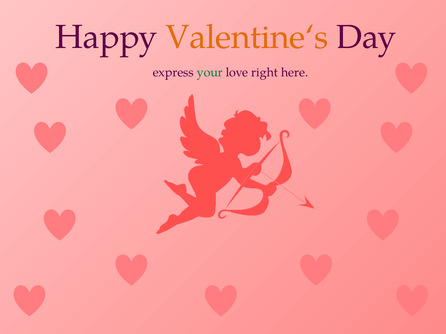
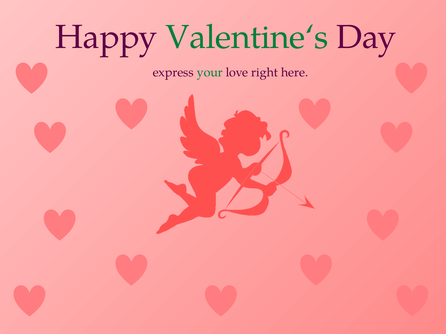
Valentine‘s colour: orange -> green (247, 37)
